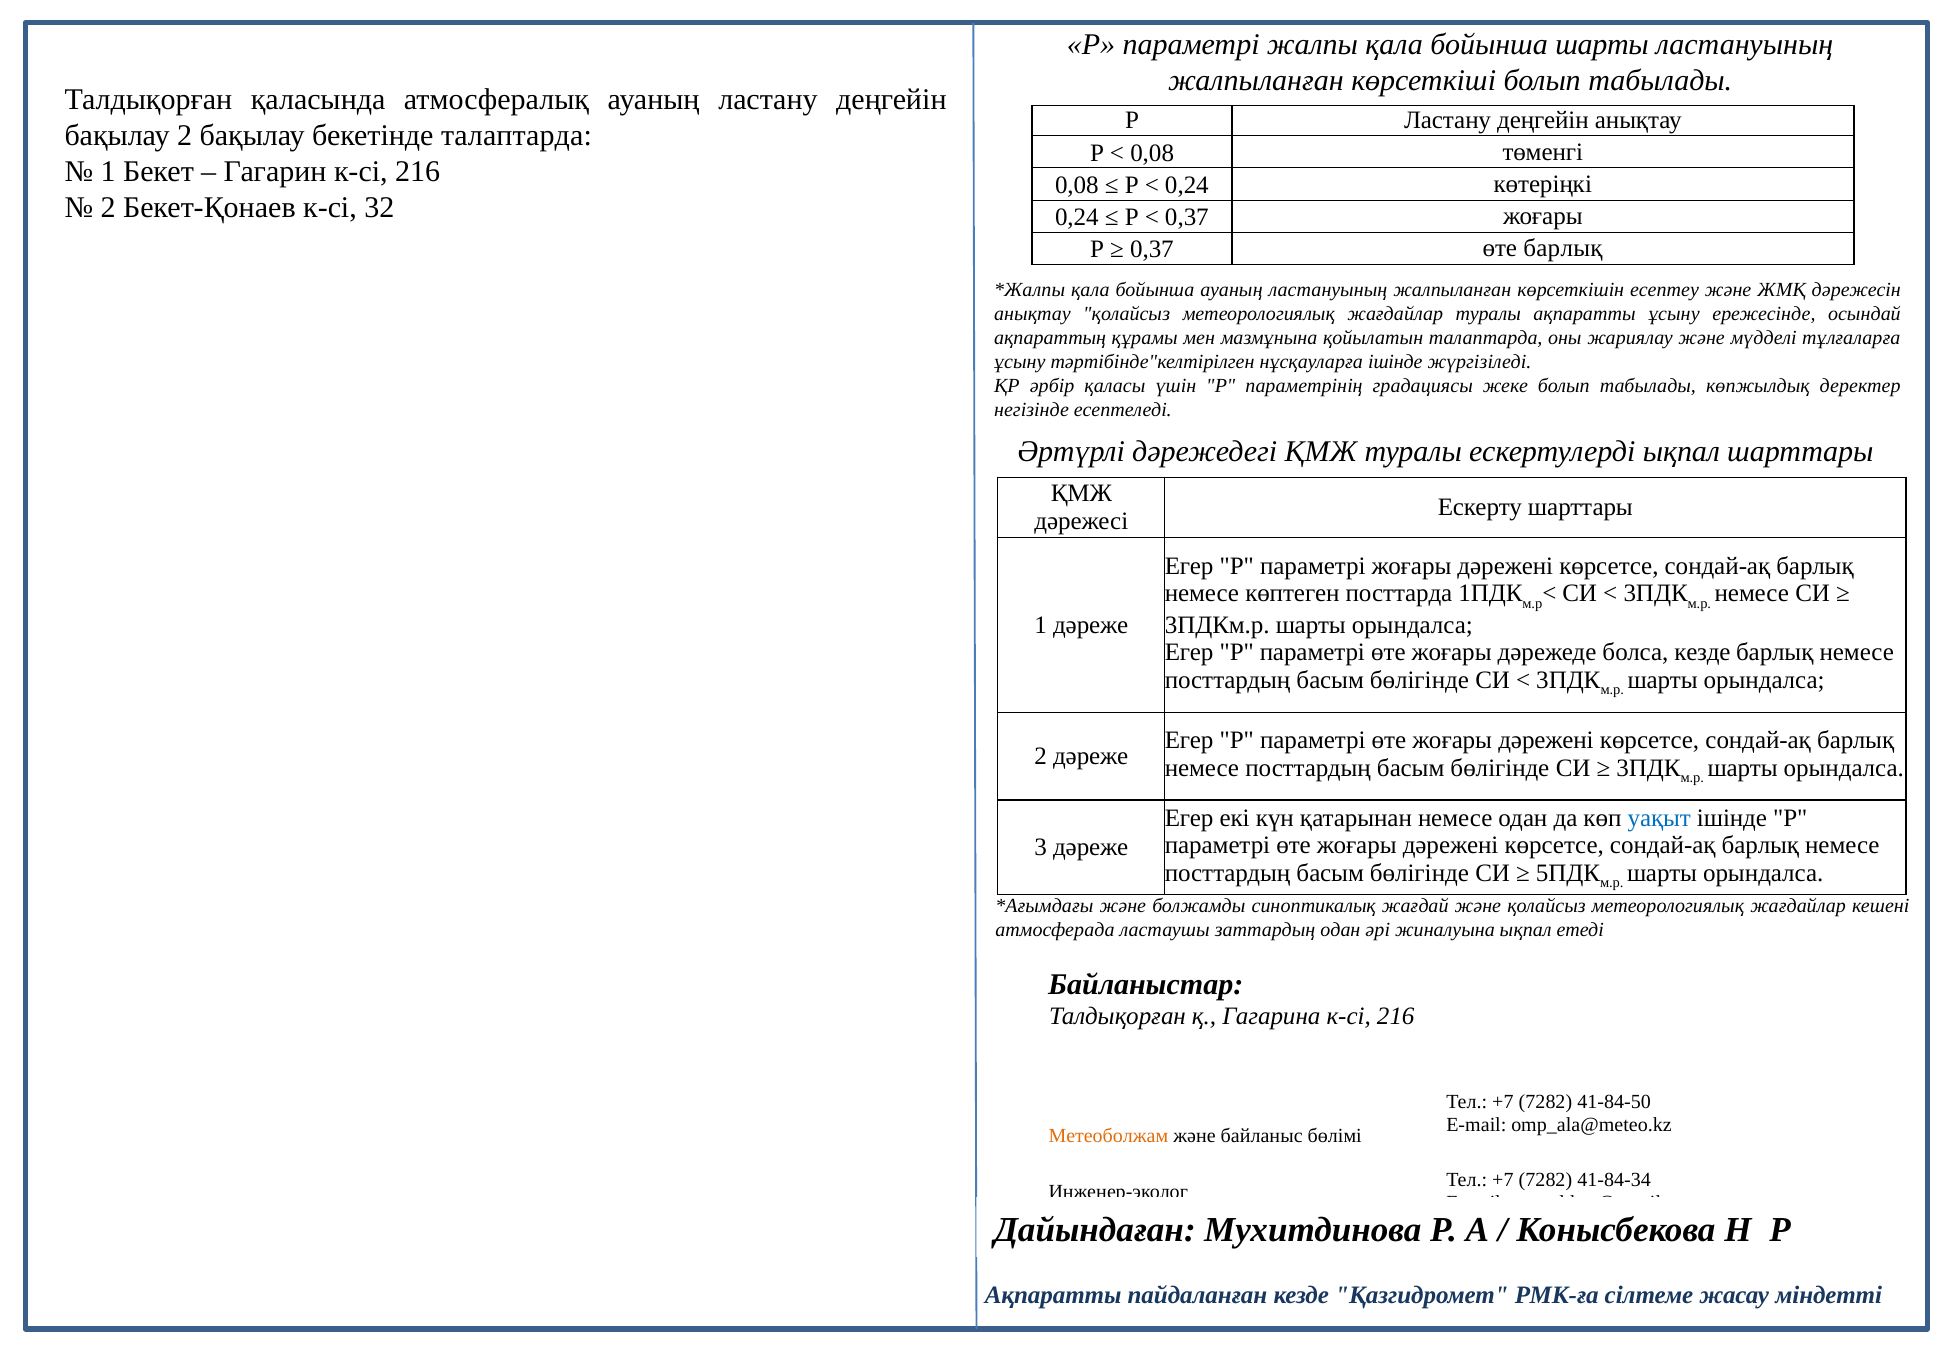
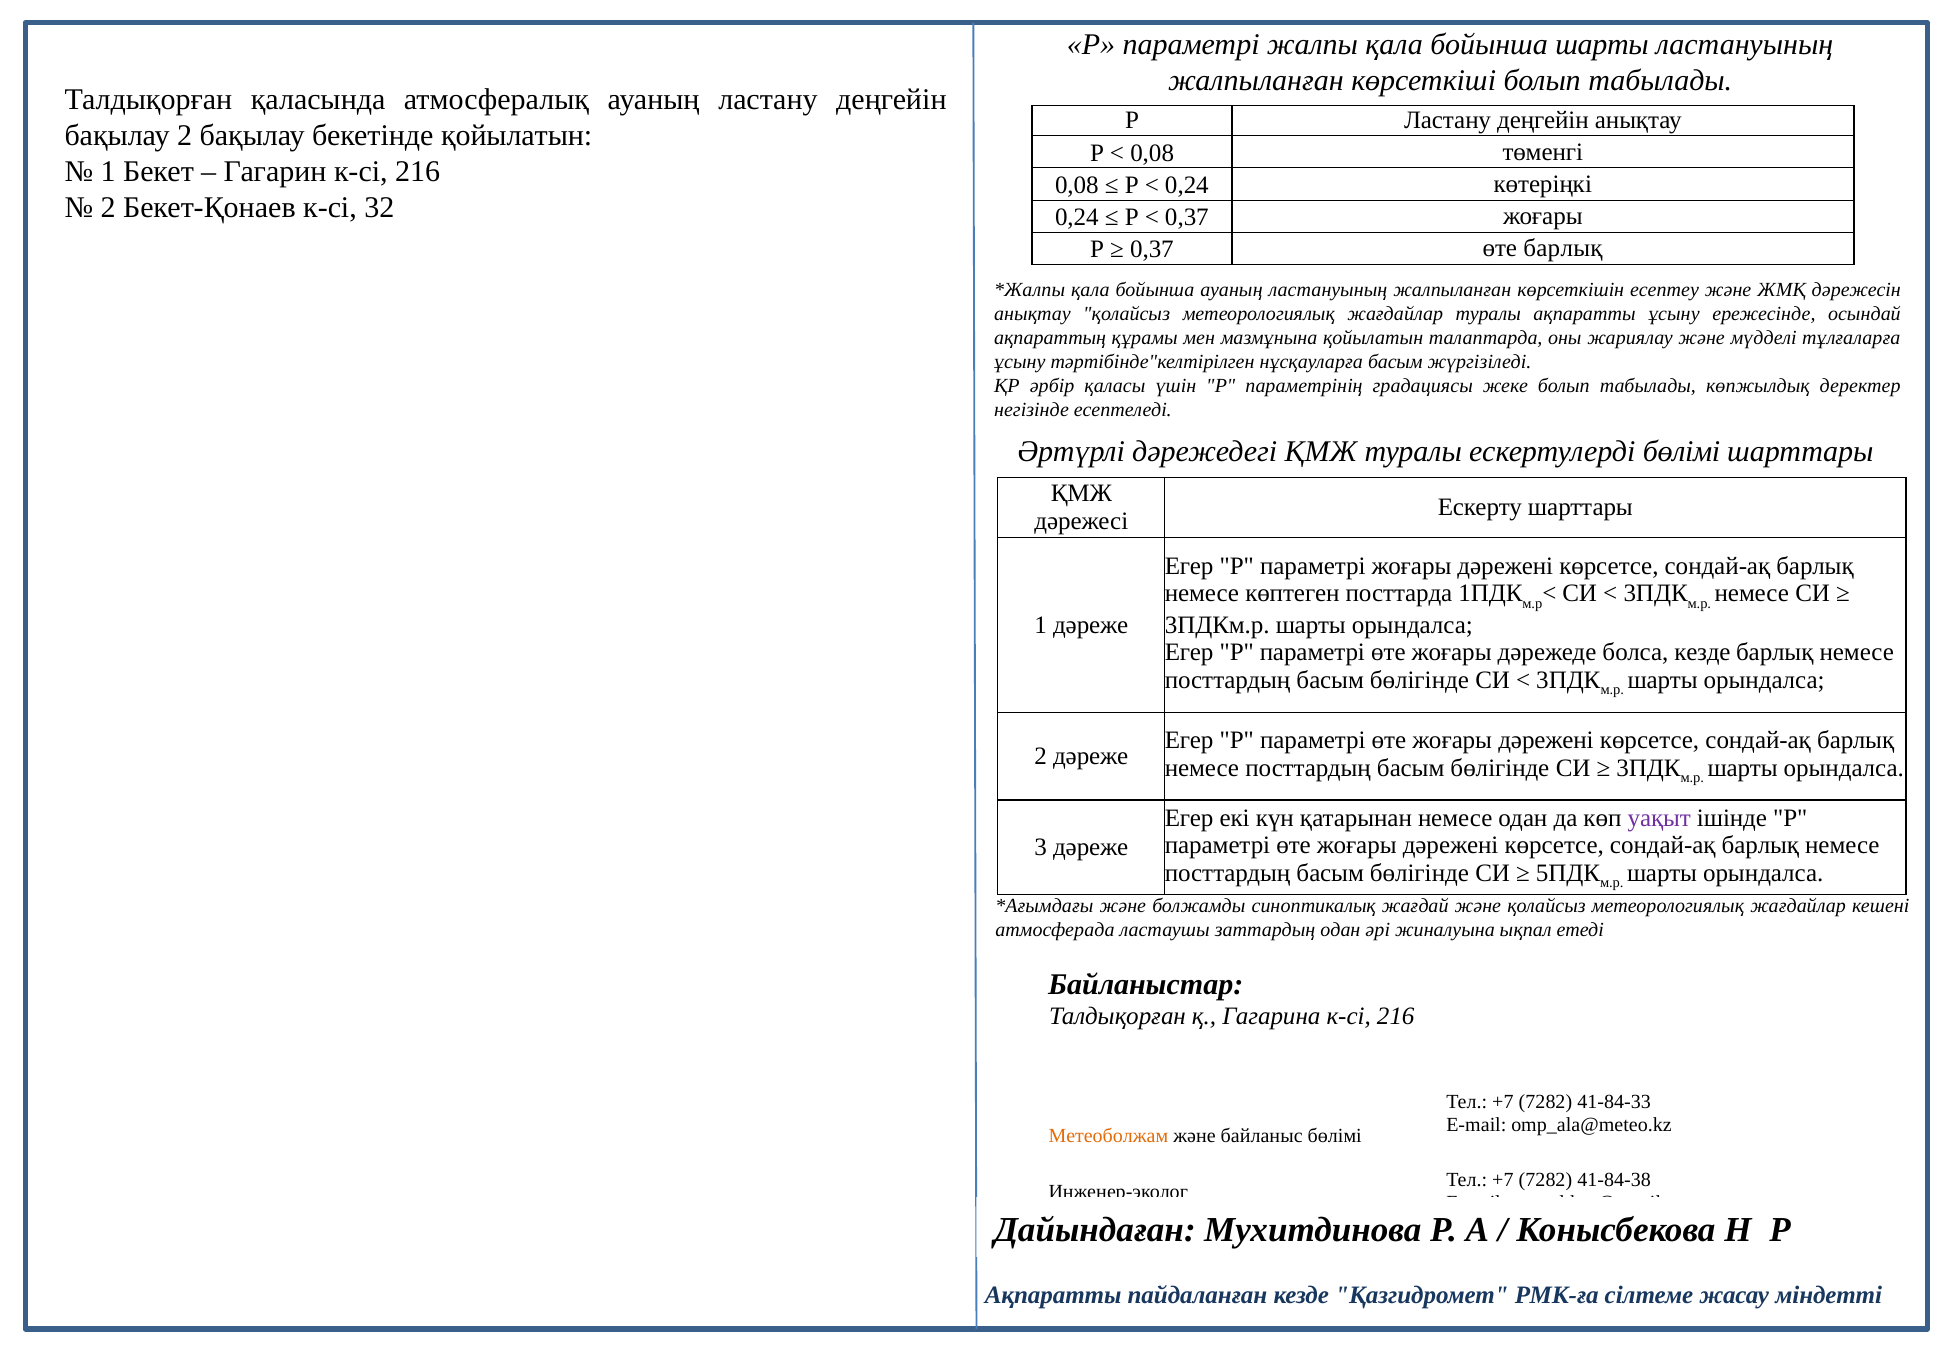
бекетінде талаптарда: талаптарда -> қойылатын (517, 135)
нұсқауларға ішінде: ішінде -> басым (1395, 362)
ескертулерді ықпал: ықпал -> бөлімі (1681, 452)
уақыт colour: blue -> purple (1659, 818)
41-84-50: 41-84-50 -> 41-84-33 (1614, 1102)
41-84-34: 41-84-34 -> 41-84-38 (1614, 1180)
